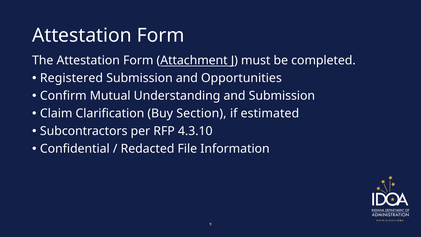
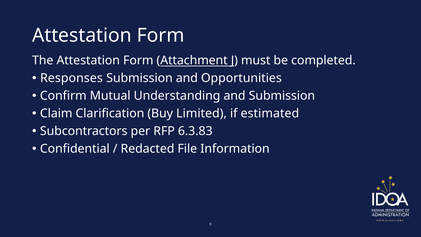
Registered: Registered -> Responses (71, 78)
Section: Section -> Limited (201, 113)
4.3.10: 4.3.10 -> 6.3.83 (195, 131)
